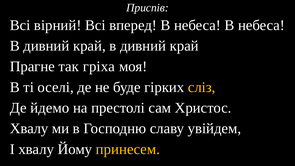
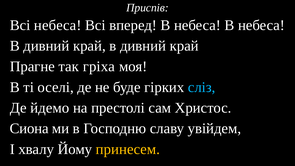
Всі вірний: вірний -> небеса (58, 25)
сліз colour: yellow -> light blue (202, 87)
Хвалу: Хвалу -> Сиона (29, 128)
